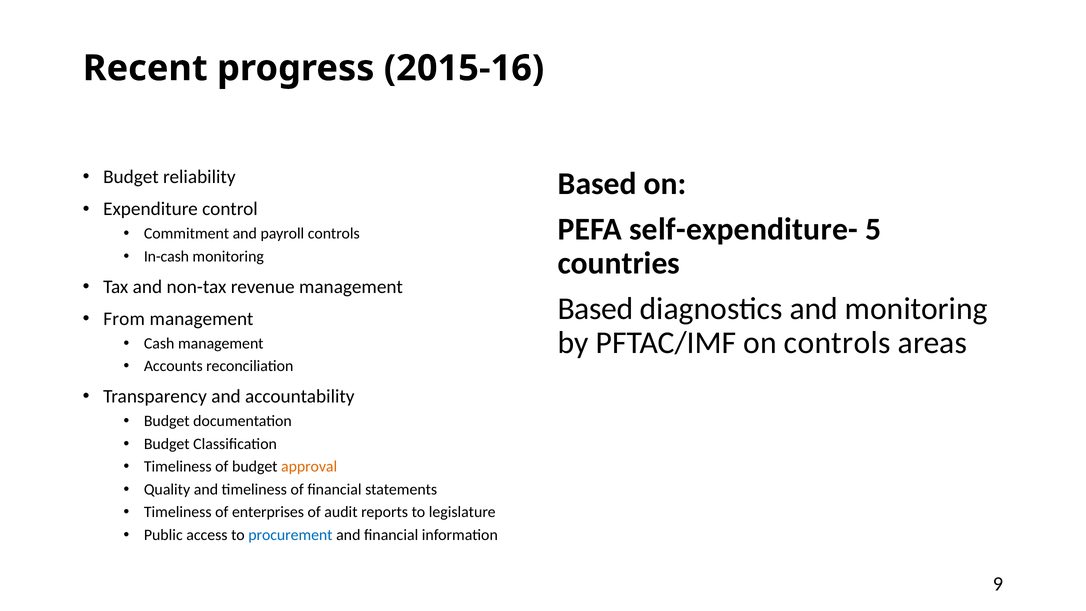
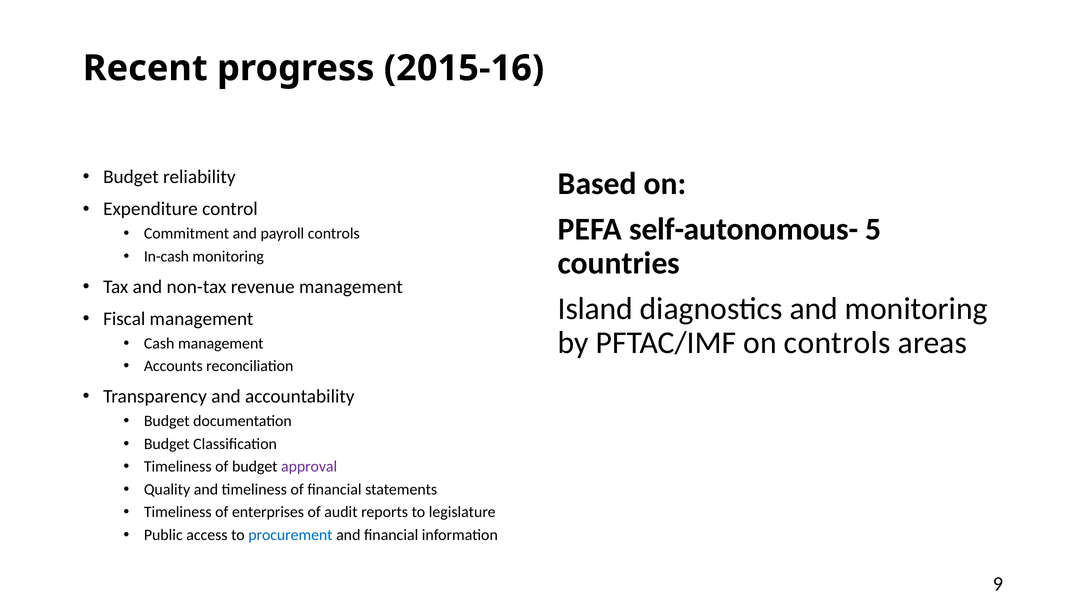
self-expenditure-: self-expenditure- -> self-autonomous- (744, 229)
Based: Based -> Island (595, 309)
From: From -> Fiscal (124, 319)
approval colour: orange -> purple (309, 467)
